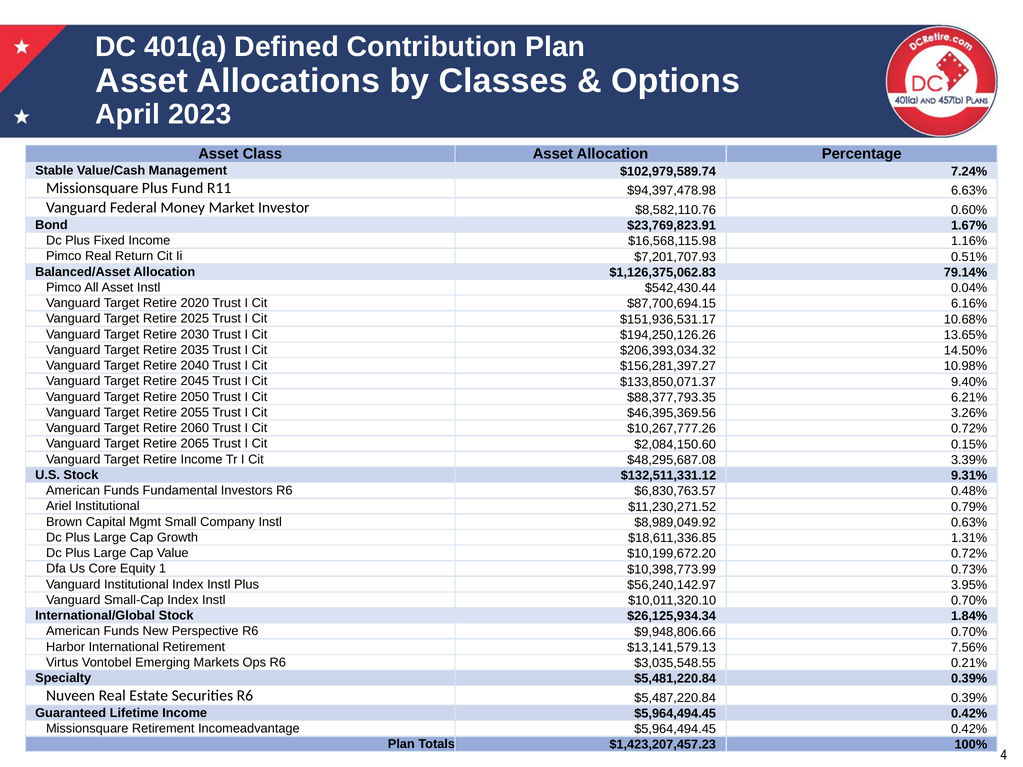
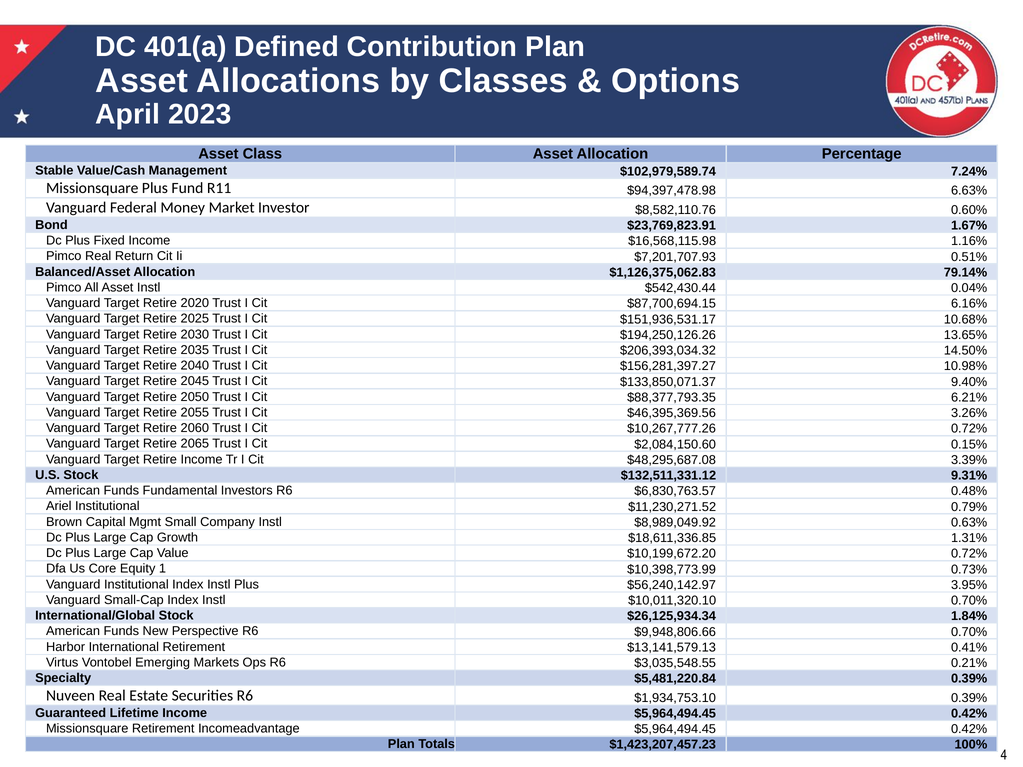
7.56%: 7.56% -> 0.41% (969, 648)
$5,487,220.84: $5,487,220.84 -> $1,934,753.10 (675, 698)
